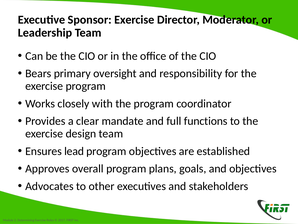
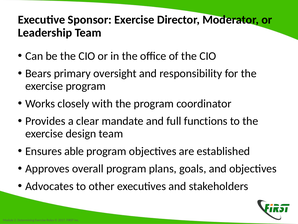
lead: lead -> able (74, 151)
